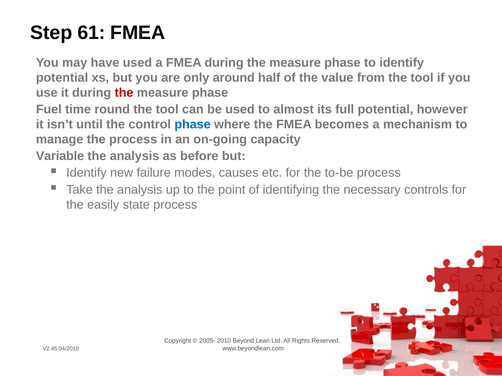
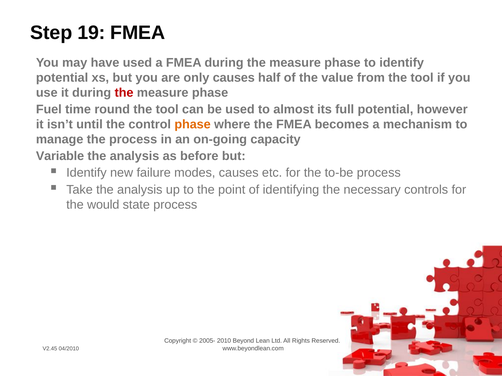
61: 61 -> 19 (91, 33)
only around: around -> causes (234, 78)
phase colour: blue -> orange (193, 125)
easily: easily -> would (103, 205)
